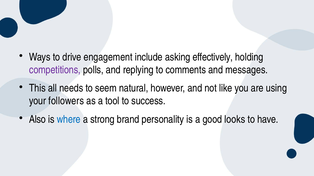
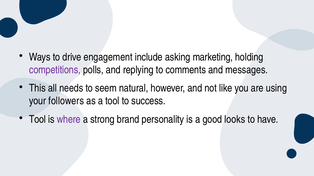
effectively: effectively -> marketing (213, 57)
Also: Also -> Tool (37, 120)
where colour: blue -> purple (69, 120)
